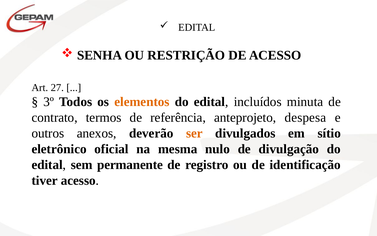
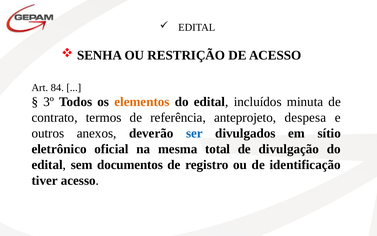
27: 27 -> 84 (57, 87)
ser colour: orange -> blue (194, 133)
nulo: nulo -> total (218, 149)
permanente: permanente -> documentos (130, 165)
